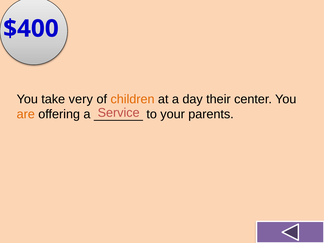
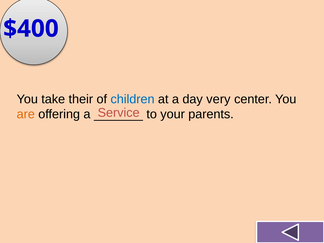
very: very -> their (81, 99)
children colour: orange -> blue (133, 99)
their: their -> very (218, 99)
